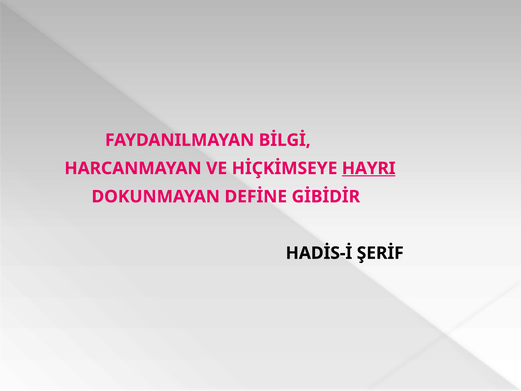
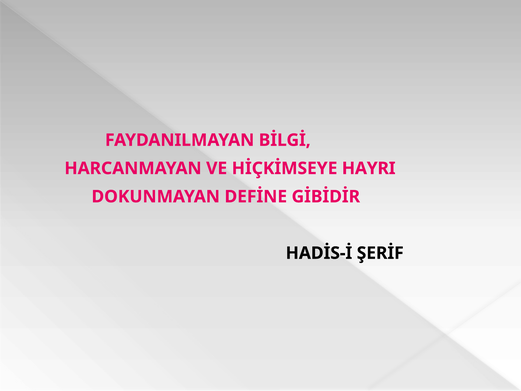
HAYRI underline: present -> none (369, 168)
